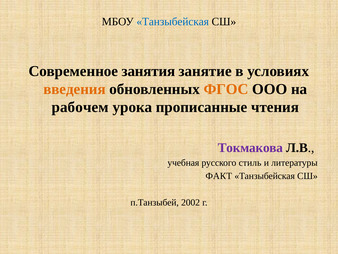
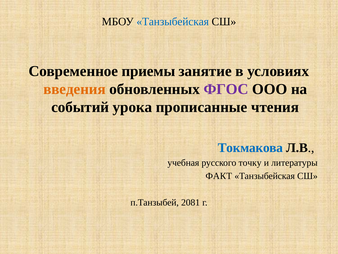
занятия: занятия -> приемы (148, 71)
ФГОС colour: orange -> purple (226, 89)
рабочем: рабочем -> событий (80, 107)
Токмакова colour: purple -> blue (250, 147)
стиль: стиль -> точку (250, 163)
2002: 2002 -> 2081 (191, 202)
